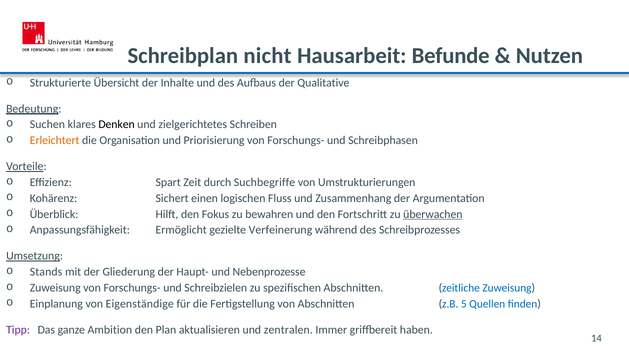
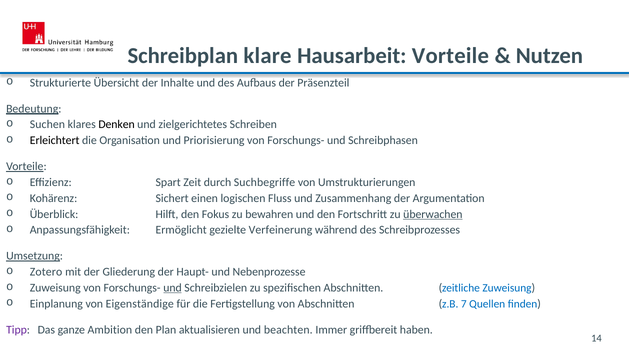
nicht: nicht -> klare (268, 56)
Hausarbeit Befunde: Befunde -> Vorteile (450, 56)
Qualitative: Qualitative -> Präsenzteil (323, 83)
Erleichtert colour: orange -> black (55, 140)
Stands: Stands -> Zotero (46, 272)
und underline: none -> present (173, 288)
5: 5 -> 7 (464, 304)
zentralen: zentralen -> beachten (288, 329)
